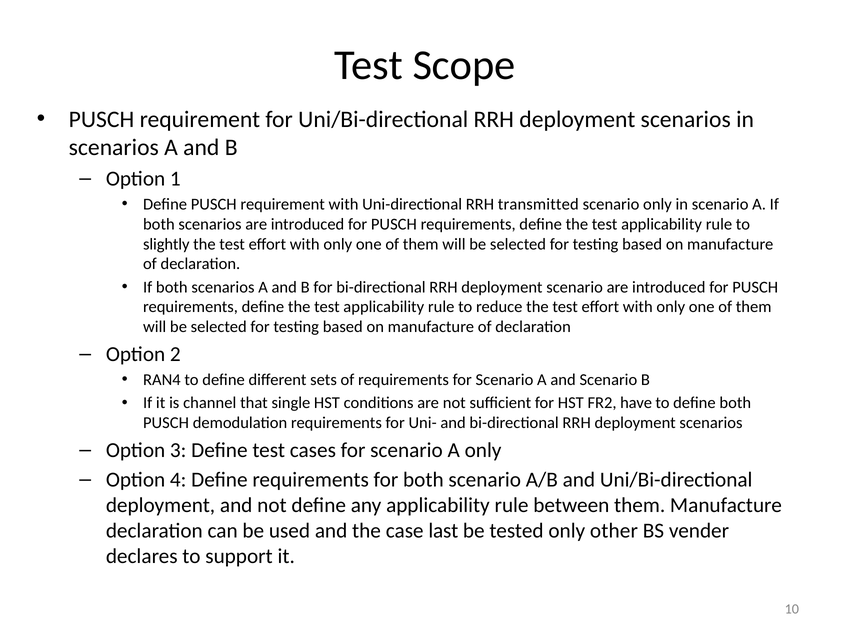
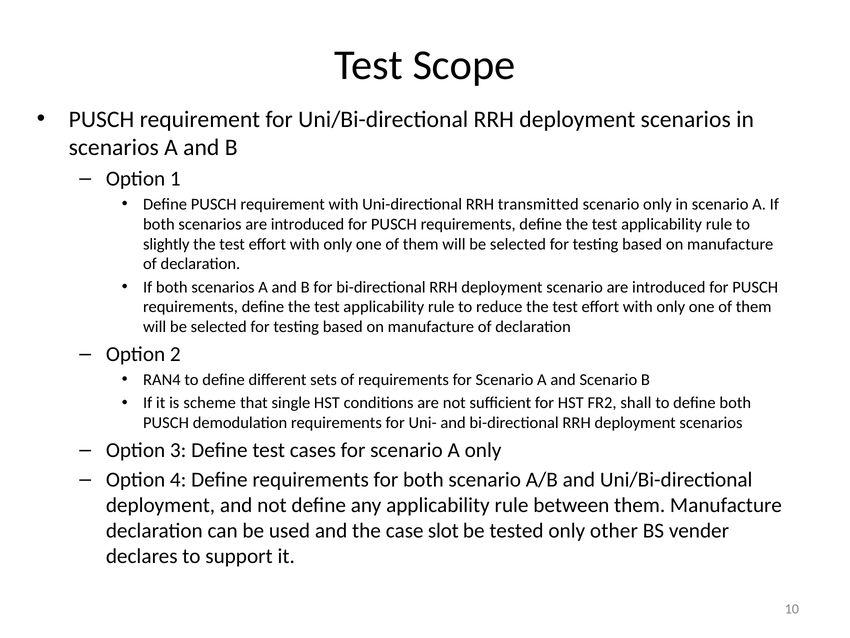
channel: channel -> scheme (210, 403)
have: have -> shall (636, 403)
last: last -> slot (443, 531)
